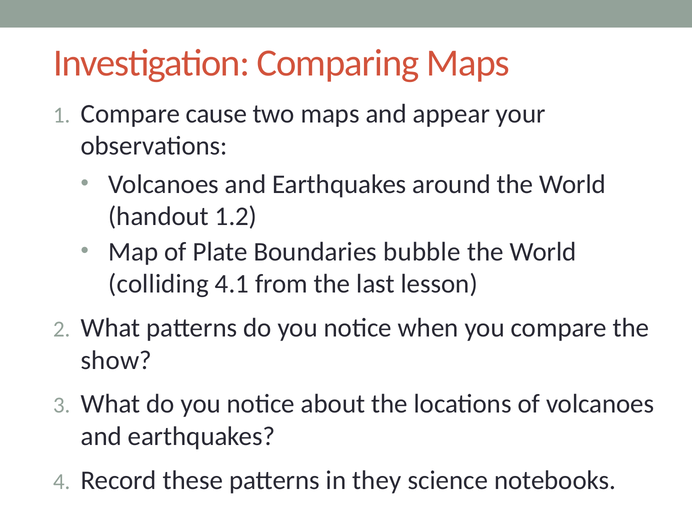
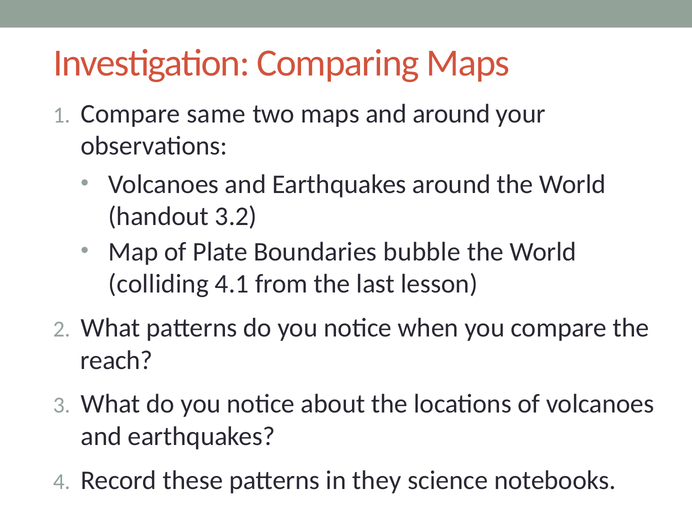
cause: cause -> same (216, 114)
and appear: appear -> around (452, 114)
1.2: 1.2 -> 3.2 (236, 216)
show: show -> reach (117, 360)
